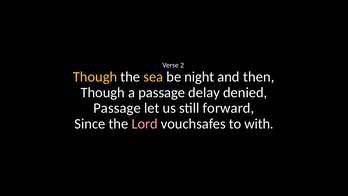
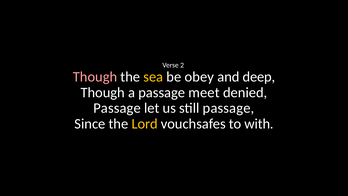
Though colour: yellow -> pink (95, 77)
night: night -> obey (199, 77)
then: then -> deep (259, 77)
delay: delay -> meet (204, 92)
still forward: forward -> passage (228, 108)
Lord colour: pink -> yellow (145, 124)
